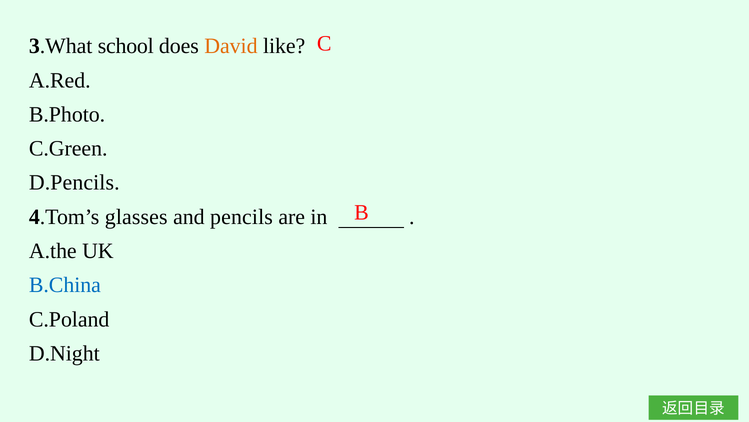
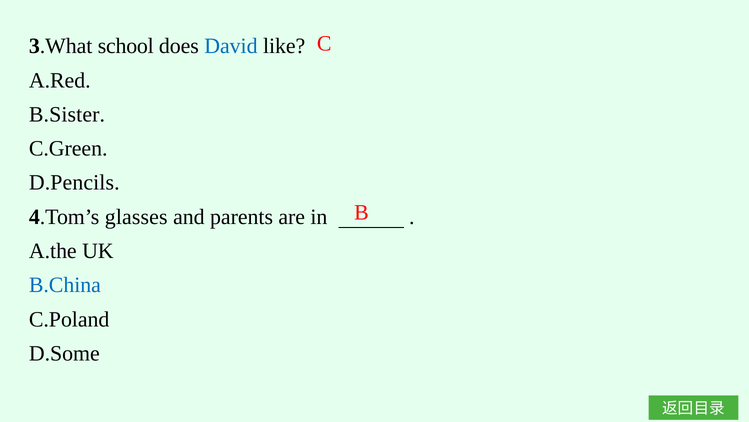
David colour: orange -> blue (231, 46)
B.Photo: B.Photo -> B.Sister (67, 114)
pencils: pencils -> parents (242, 217)
D.Night: D.Night -> D.Some (64, 353)
